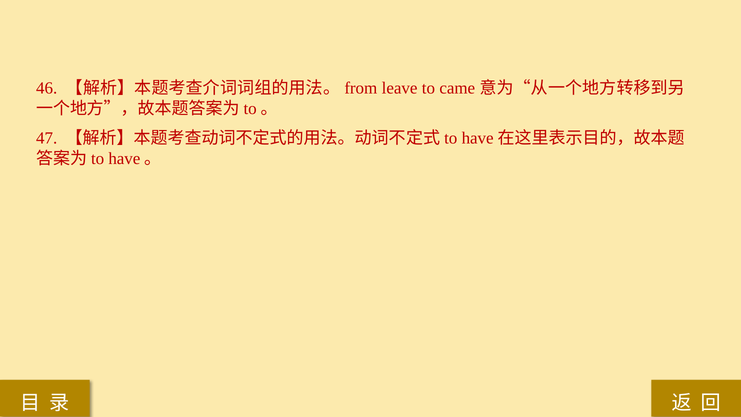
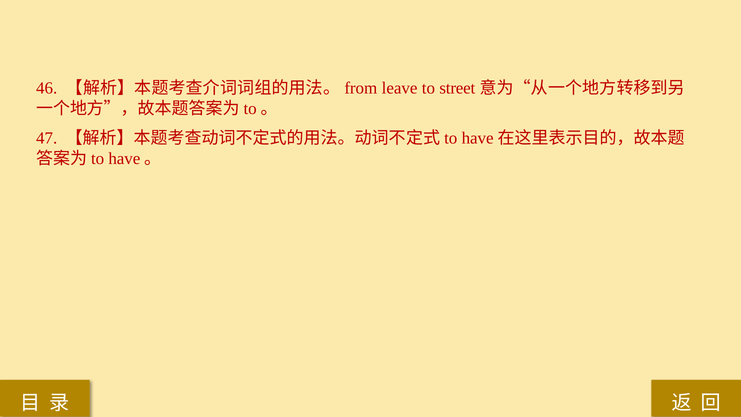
came: came -> street (457, 88)
